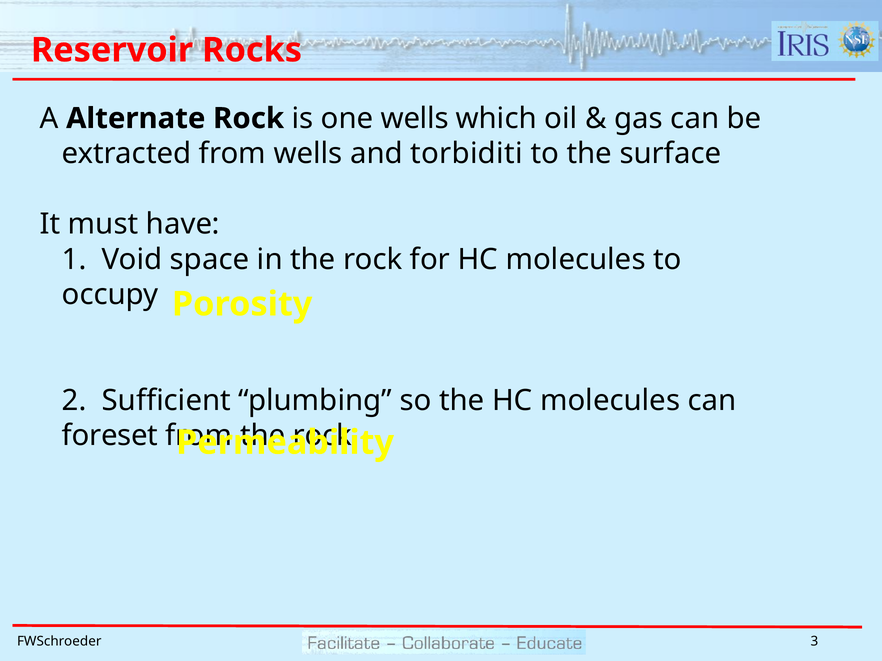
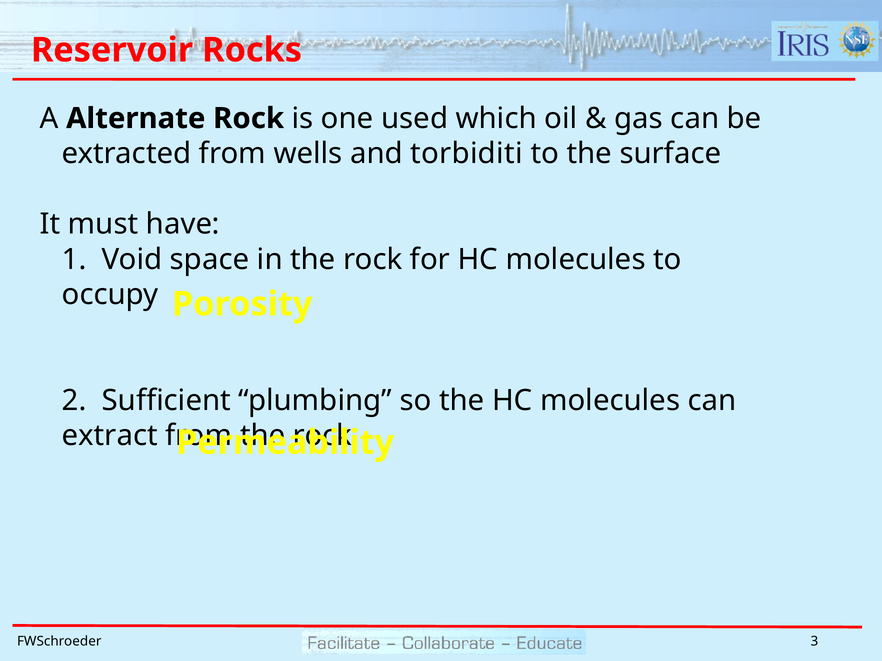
one wells: wells -> used (415, 118)
foreset: foreset -> extract (110, 436)
